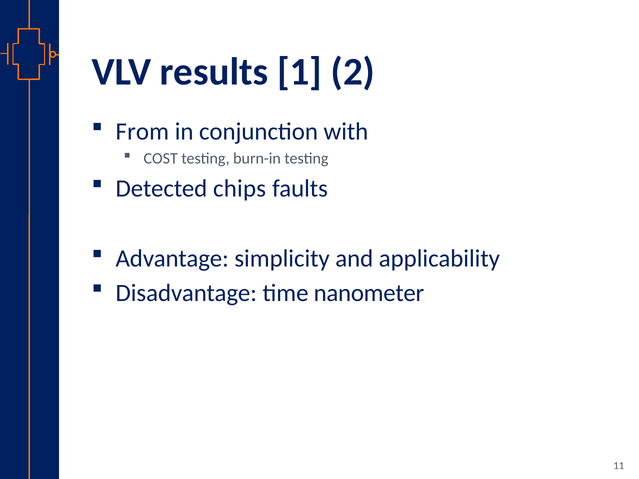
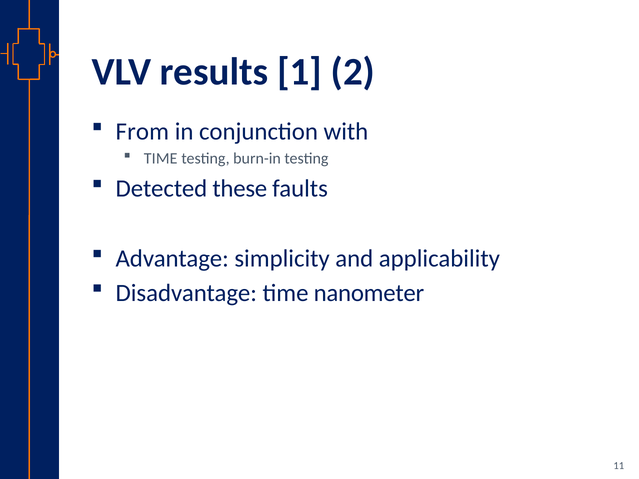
COST: COST -> TIME (161, 159)
chips: chips -> these (240, 189)
